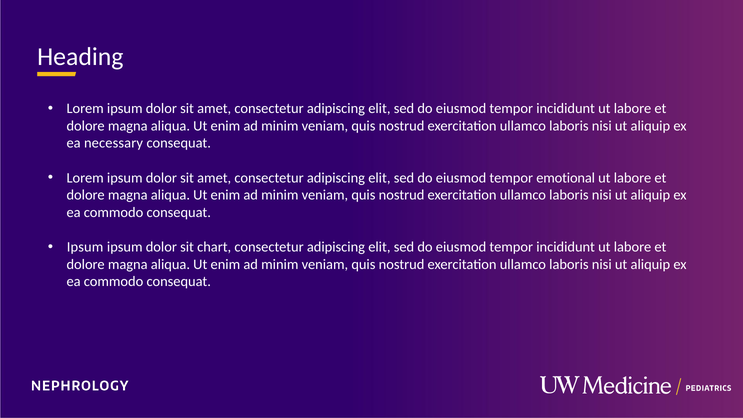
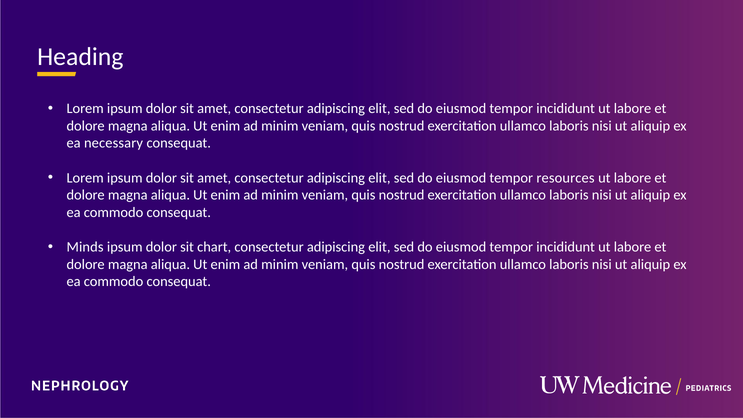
emotional: emotional -> resources (565, 178)
Ipsum: Ipsum -> Minds (85, 247)
